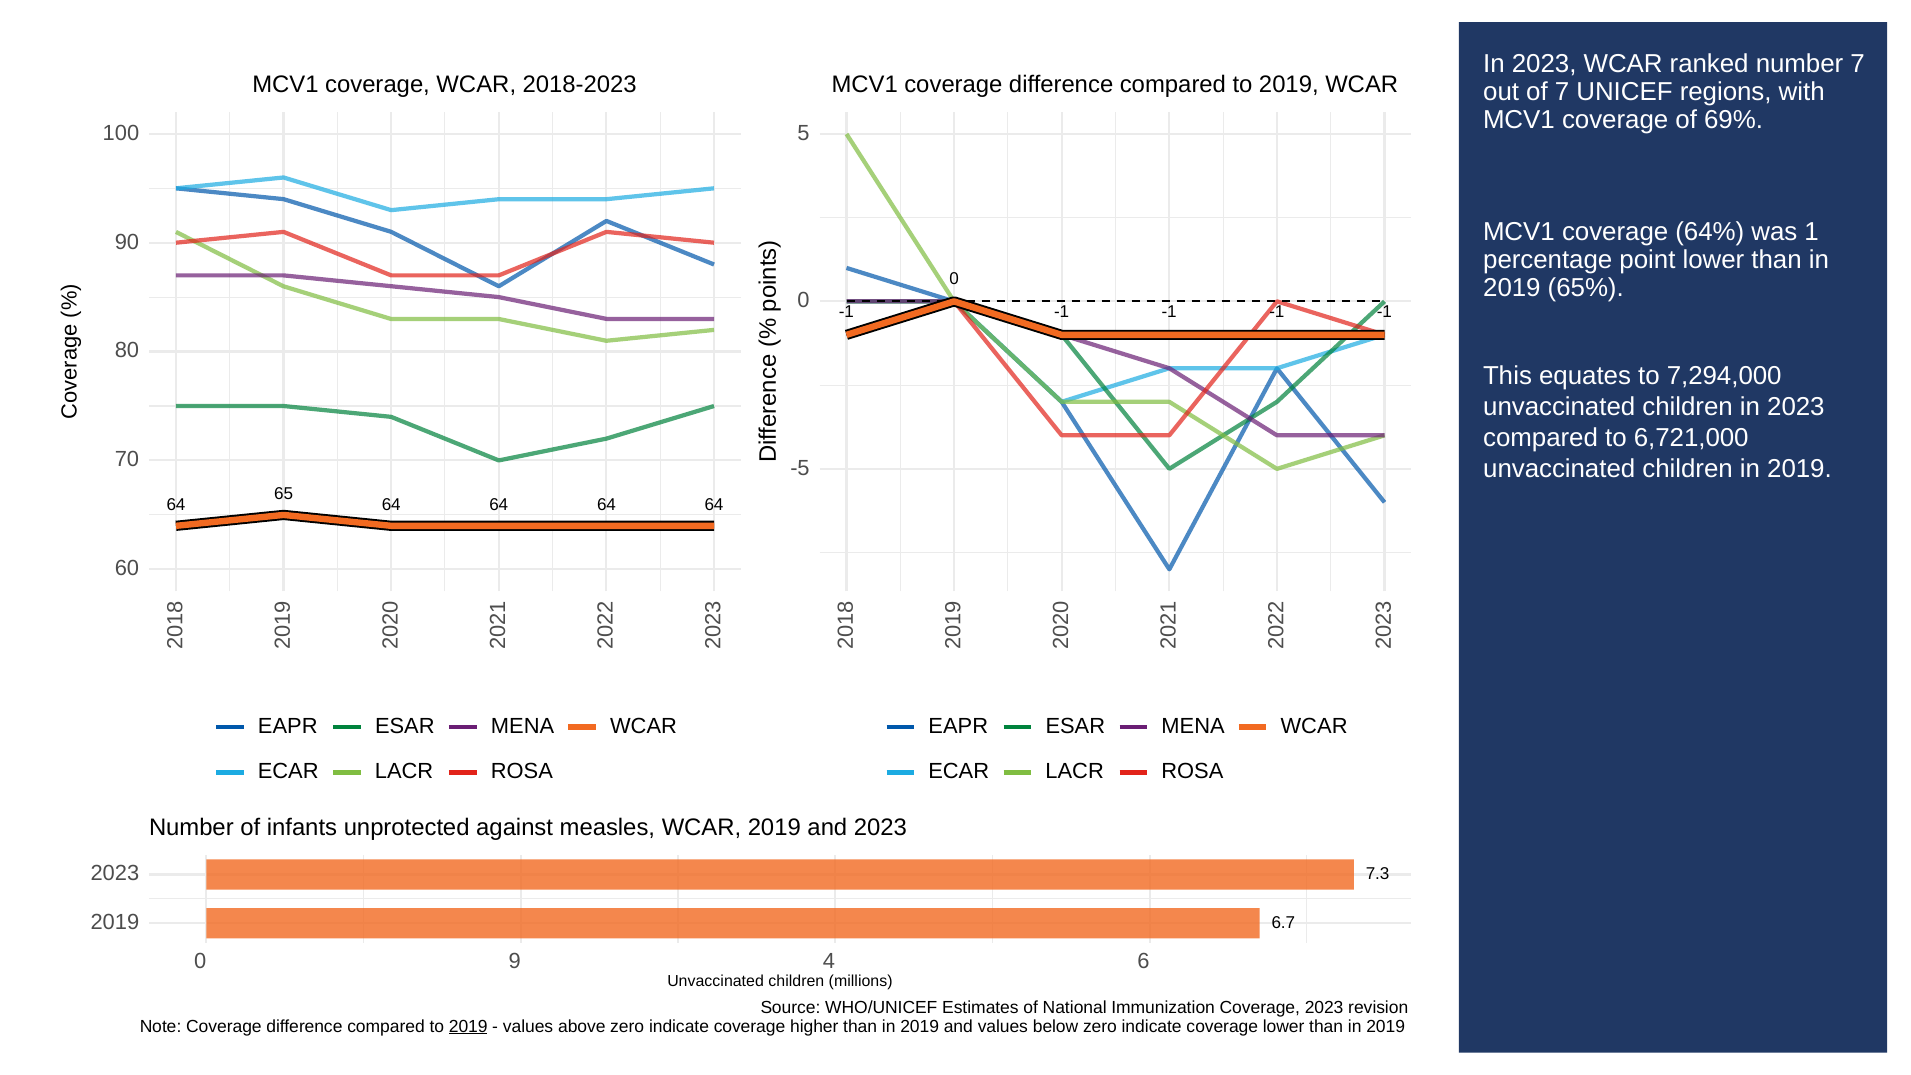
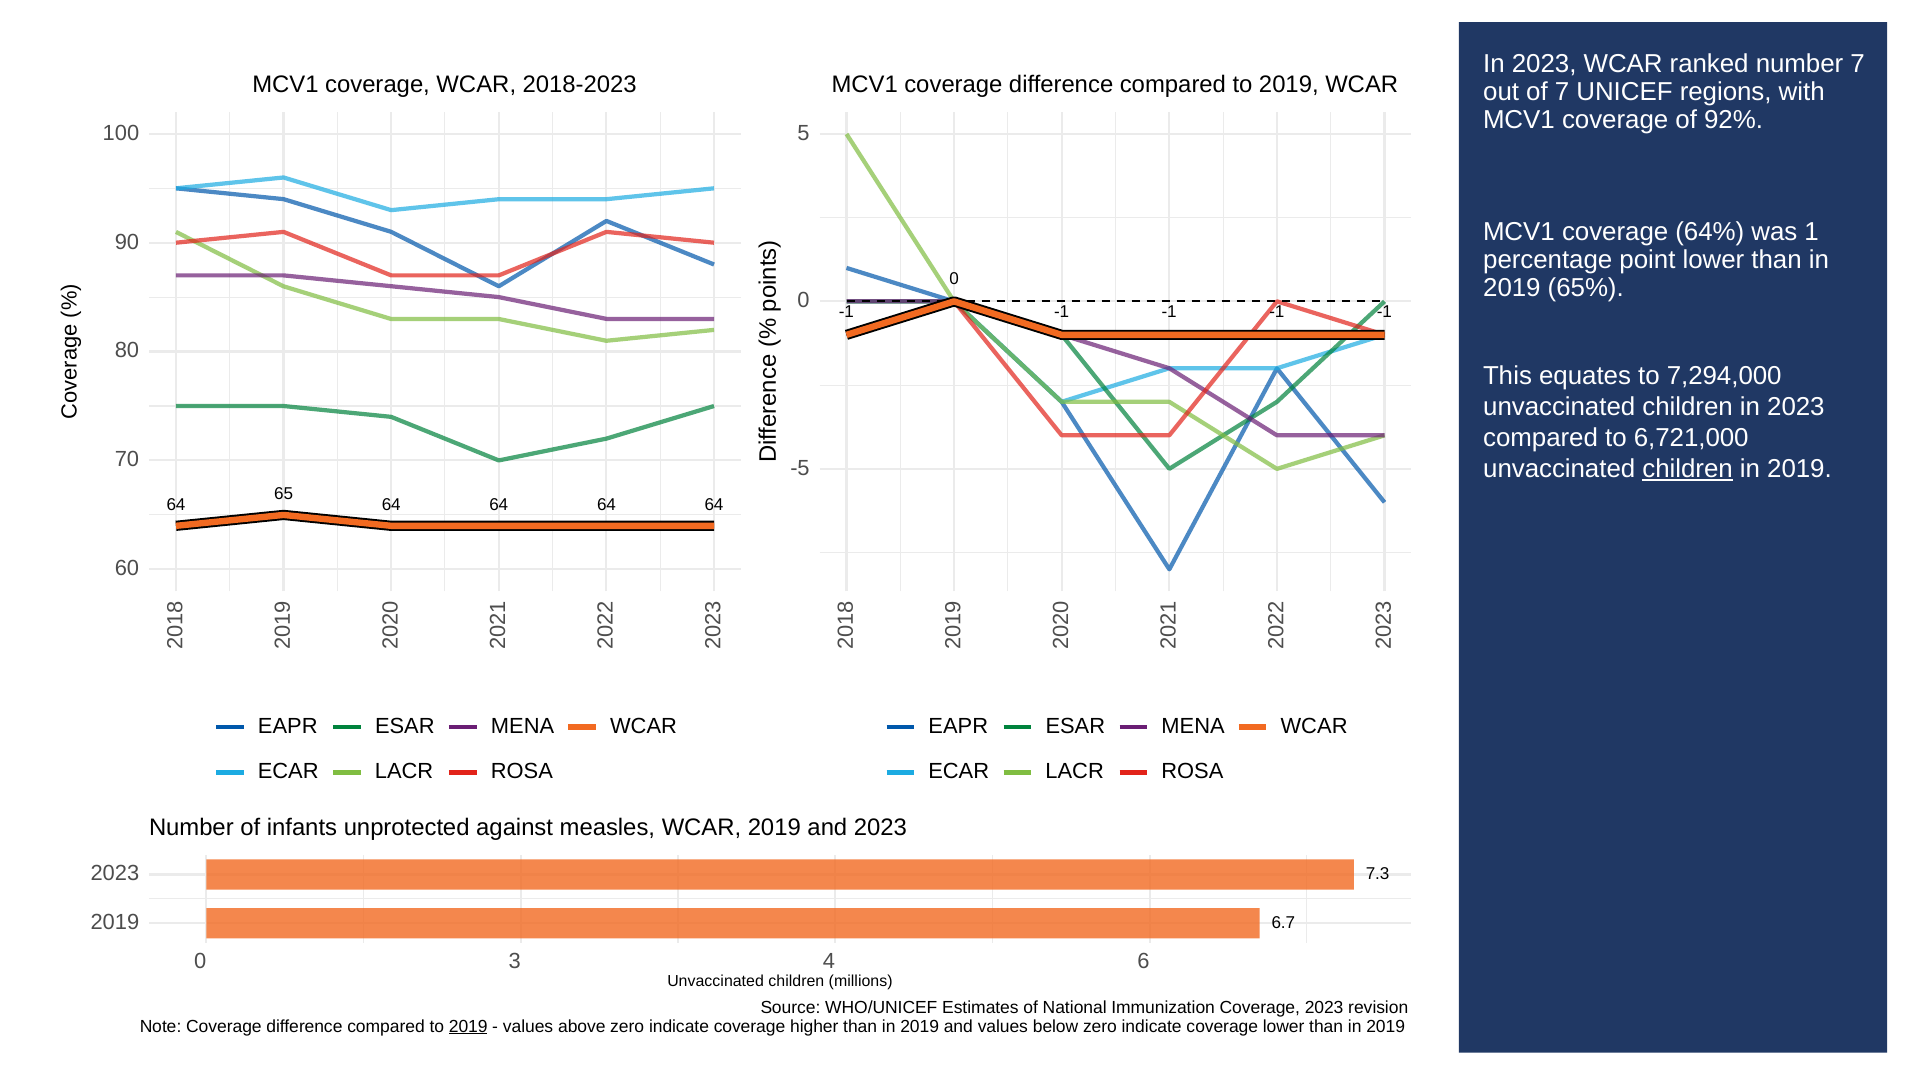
69%: 69% -> 92% (1734, 120)
children underline: none -> present (1688, 469)
0 9: 9 -> 3 (515, 962)
